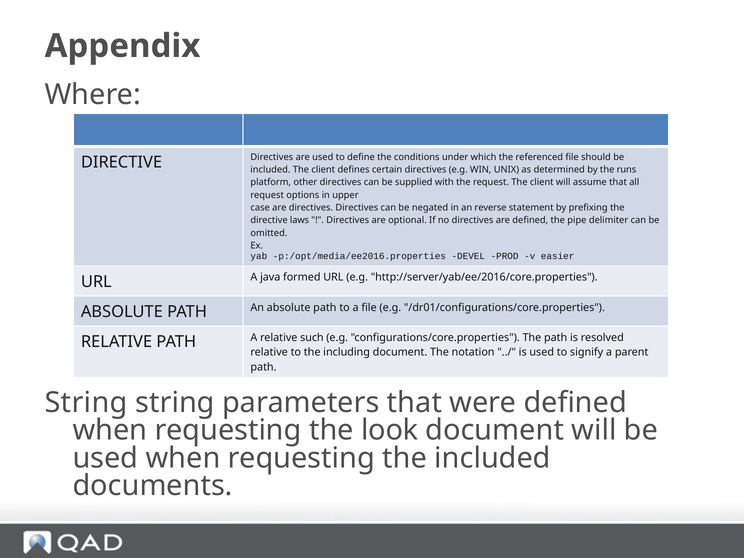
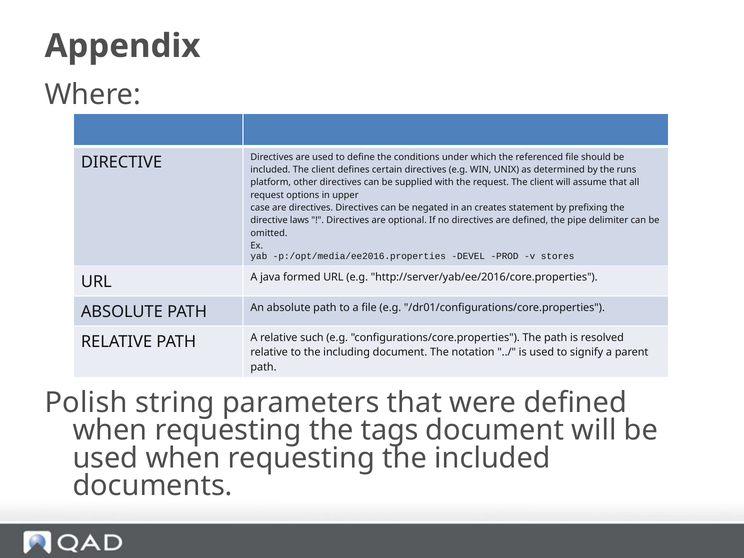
reverse: reverse -> creates (491, 208)
easier: easier -> stores (558, 256)
String: String -> Polish (86, 403)
look: look -> tags (390, 430)
